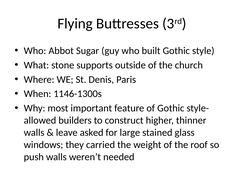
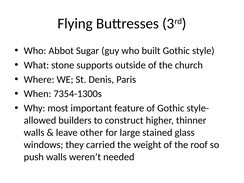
1146-1300s: 1146-1300s -> 7354-1300s (78, 94)
asked: asked -> other (92, 133)
